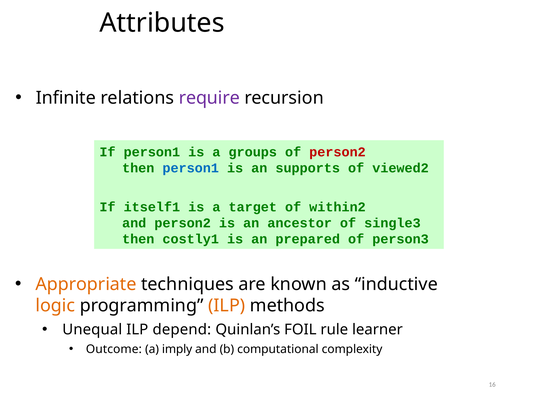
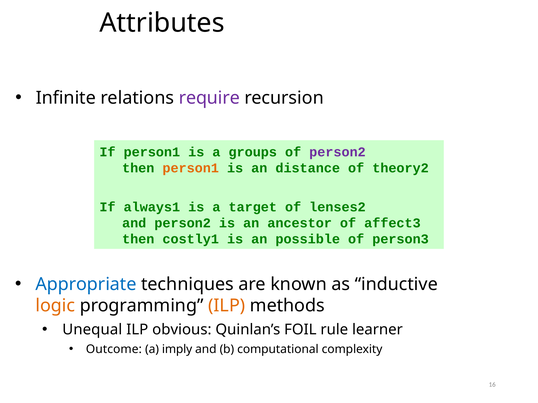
person2 colour: red -> purple (337, 152)
person1 colour: blue -> orange (191, 168)
supports: supports -> distance (308, 168)
viewed2: viewed2 -> theory2 (401, 168)
itself1: itself1 -> always1 (152, 207)
within2: within2 -> lenses2 (337, 207)
single3: single3 -> affect3 (392, 223)
prepared: prepared -> possible (308, 240)
Appropriate colour: orange -> blue (86, 285)
depend: depend -> obvious (182, 330)
